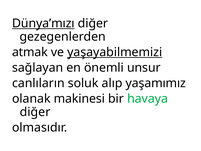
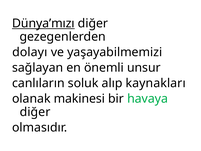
atmak: atmak -> dolayı (30, 52)
yaşayabilmemizi underline: present -> none (115, 52)
yaşamımız: yaşamımız -> kaynakları (156, 83)
